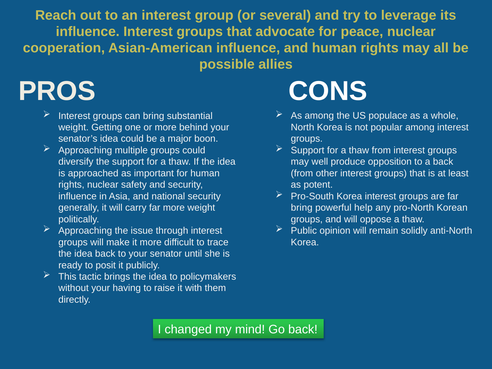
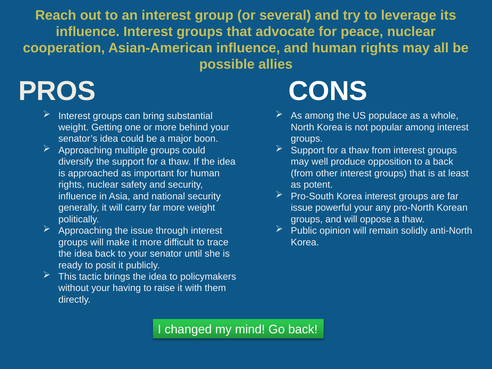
bring: bring -> issue (302, 208)
powerful help: help -> your (363, 208)
